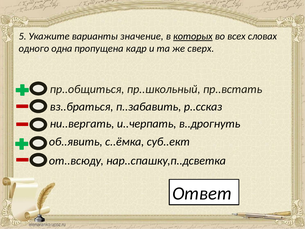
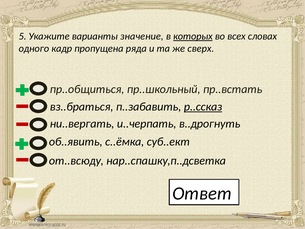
одна: одна -> кадр (62, 48)
кадр: кадр -> ряда (136, 48)
р..ссказ underline: none -> present (203, 107)
